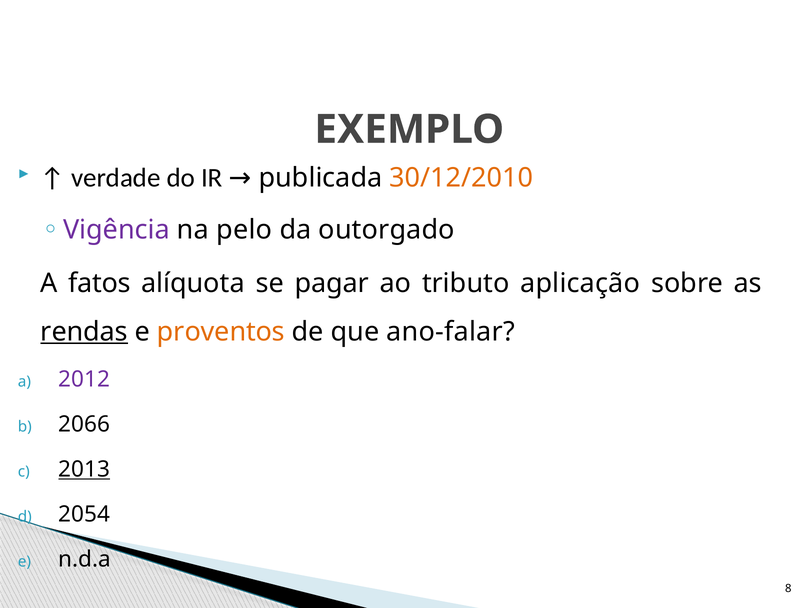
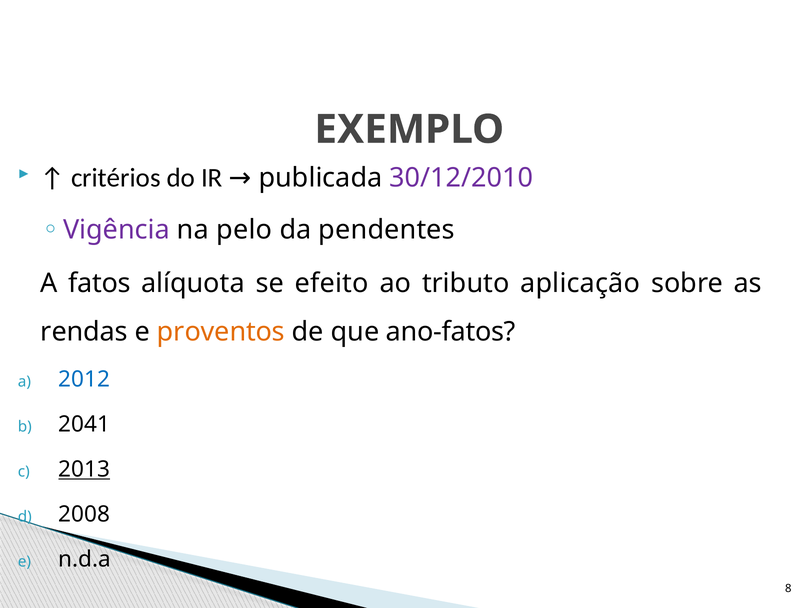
verdade: verdade -> critérios (116, 178)
30/12/2010 colour: orange -> purple (461, 178)
outorgado: outorgado -> pendentes (387, 230)
pagar: pagar -> efeito (332, 283)
rendas underline: present -> none (84, 332)
ano-falar: ano-falar -> ano-fatos (451, 332)
2012 colour: purple -> blue (84, 379)
2066: 2066 -> 2041 (84, 424)
2054: 2054 -> 2008 (84, 515)
